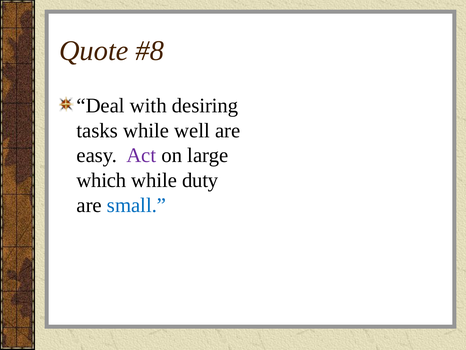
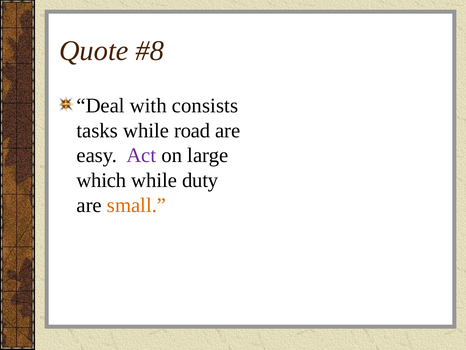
desiring: desiring -> consists (205, 106)
well: well -> road (192, 130)
small colour: blue -> orange (137, 205)
